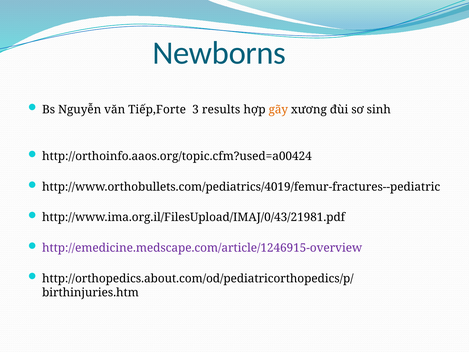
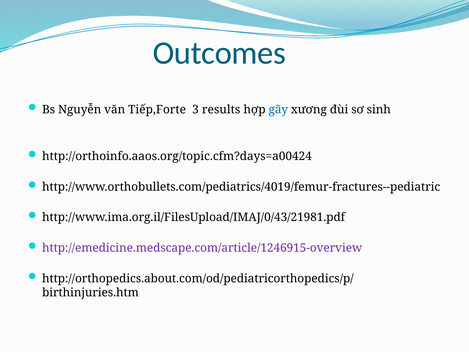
Newborns: Newborns -> Outcomes (219, 53)
gãy colour: orange -> blue (278, 109)
http://orthoinfo.aaos.org/topic.cfm?used=a00424: http://orthoinfo.aaos.org/topic.cfm?used=a00424 -> http://orthoinfo.aaos.org/topic.cfm?days=a00424 (177, 156)
